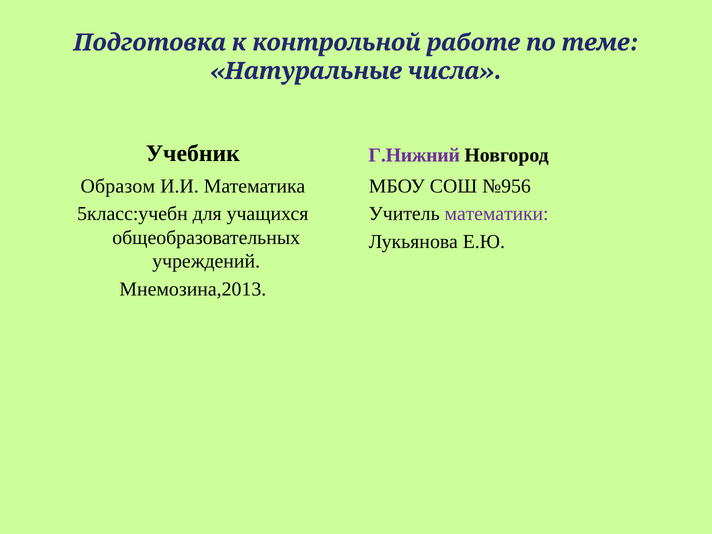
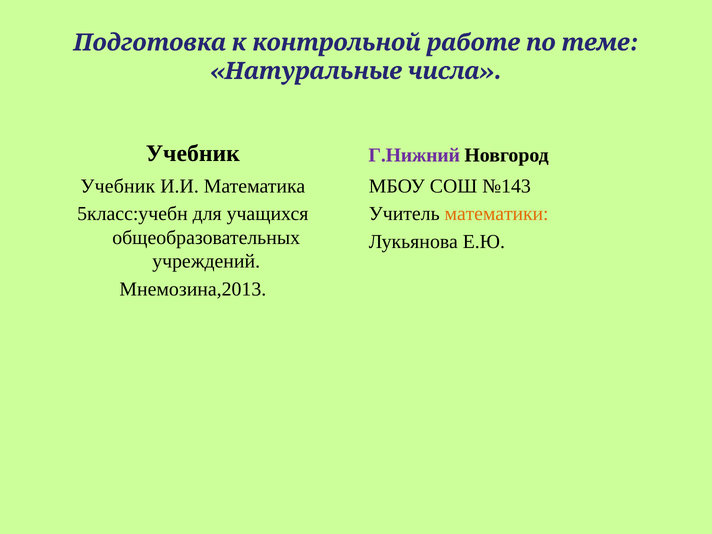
Образом: Образом -> Учебник (118, 186)
№956: №956 -> №143 (507, 186)
математики colour: purple -> orange (497, 214)
